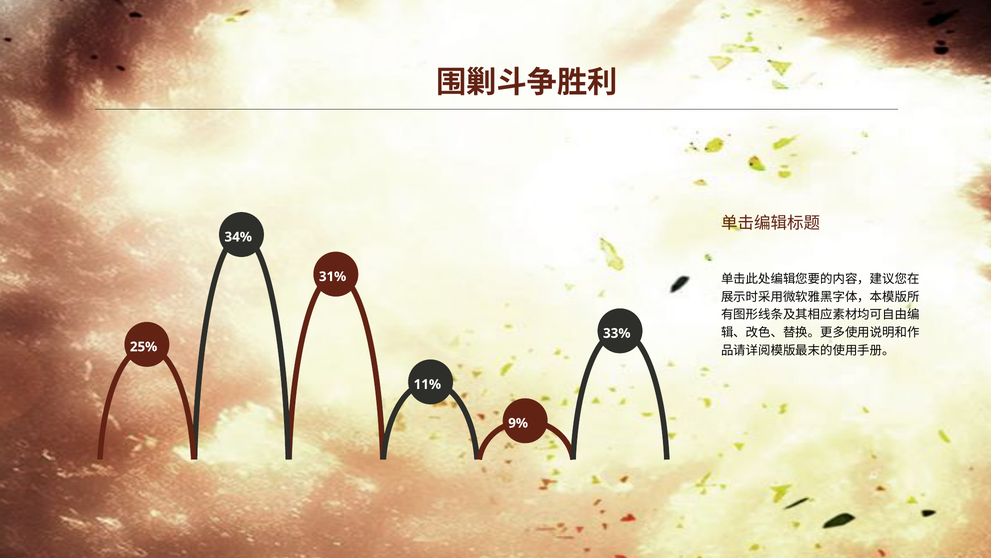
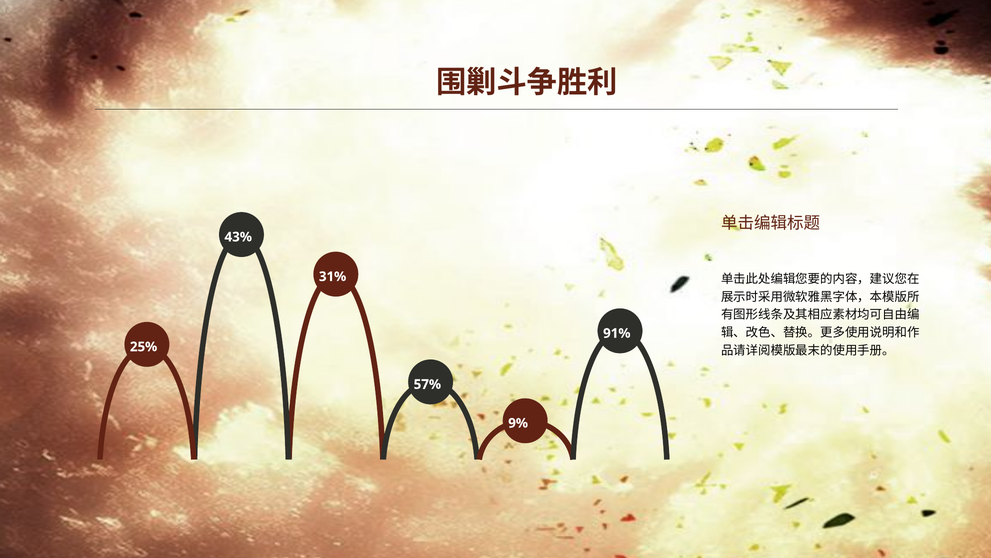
34%: 34% -> 43% (238, 237)
33%: 33% -> 91% (617, 333)
11%: 11% -> 57% (427, 384)
